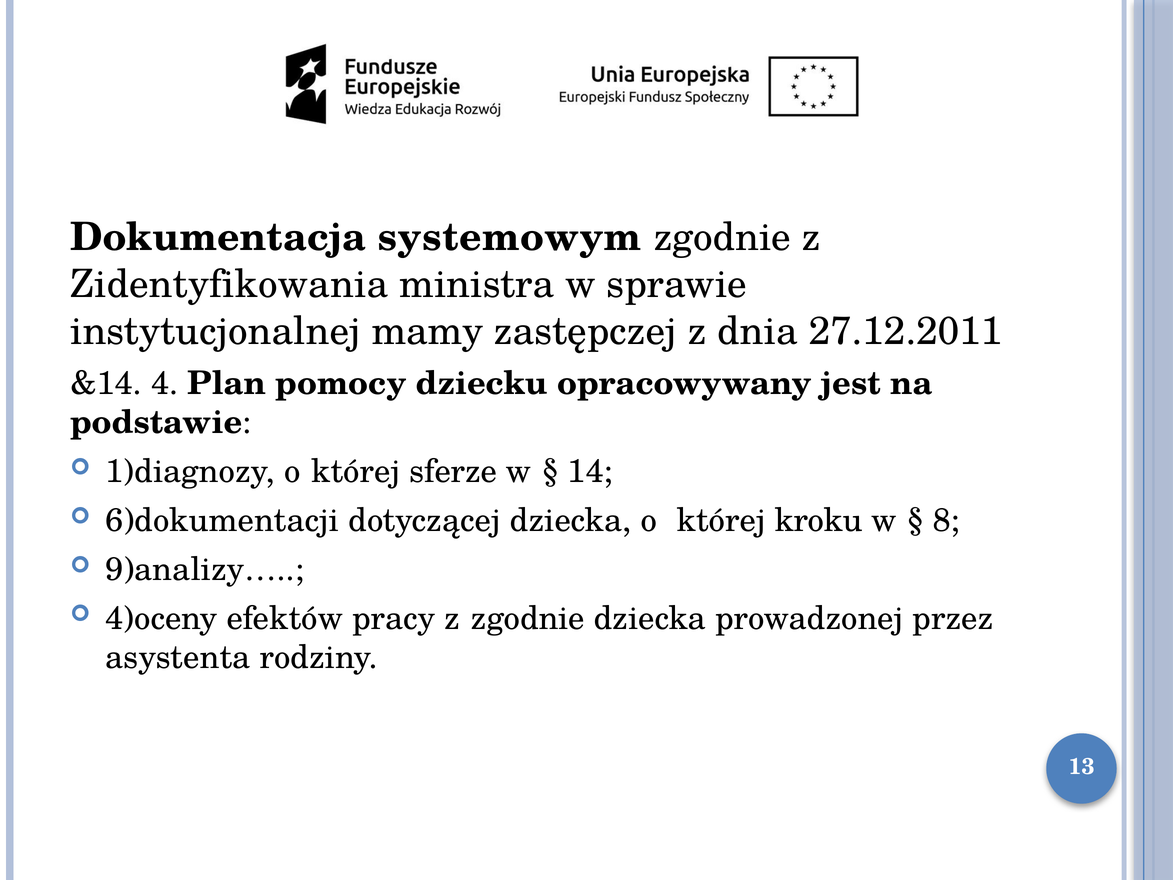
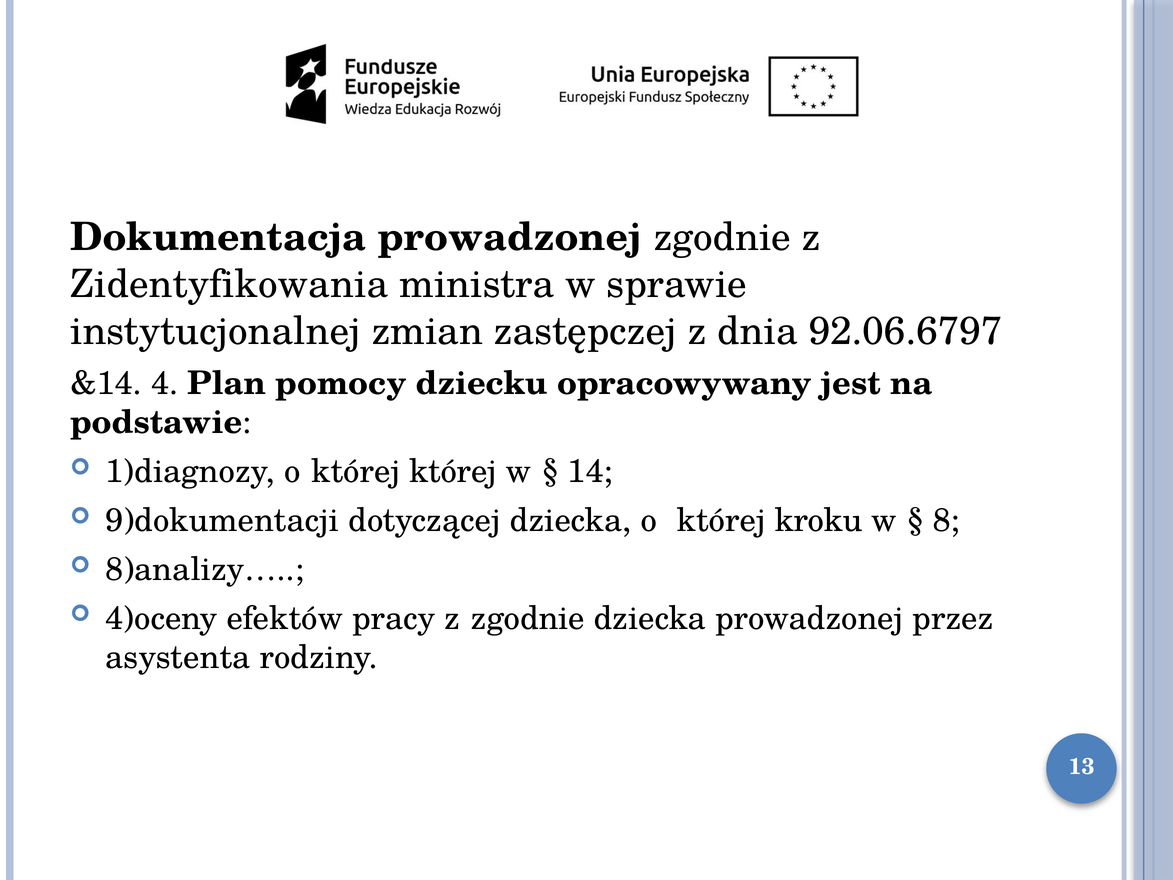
Dokumentacja systemowym: systemowym -> prowadzonej (510, 237)
mamy: mamy -> zmian (427, 331)
27.12.2011: 27.12.2011 -> 92.06.6797 (906, 331)
której sferze: sferze -> której (453, 471)
6)dokumentacji: 6)dokumentacji -> 9)dokumentacji (222, 520)
9)analizy…: 9)analizy… -> 8)analizy… (205, 569)
